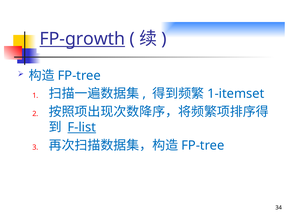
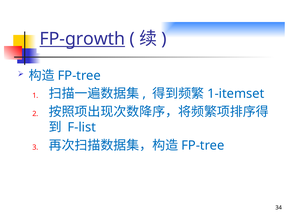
F-list underline: present -> none (82, 127)
